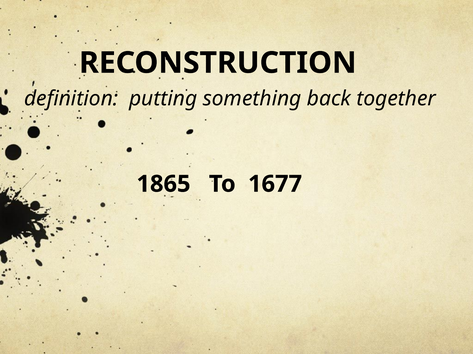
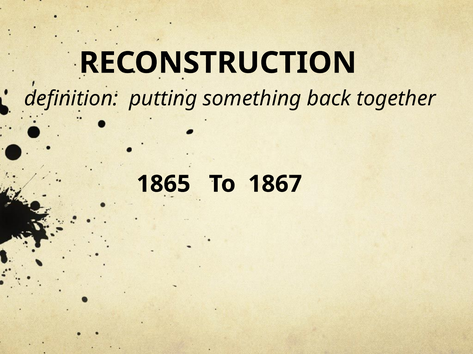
1677: 1677 -> 1867 (275, 184)
